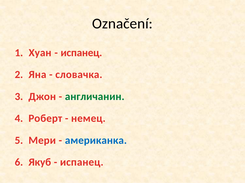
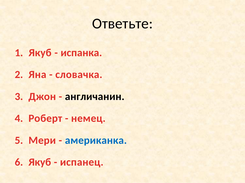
Označení: Označení -> Ответьте (122, 24)
Хуан: Хуан -> Якуб (40, 53)
испанец: испанец -> испанка (81, 53)
англичанин colour: green -> black (95, 97)
